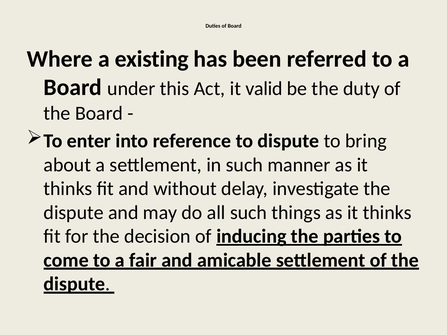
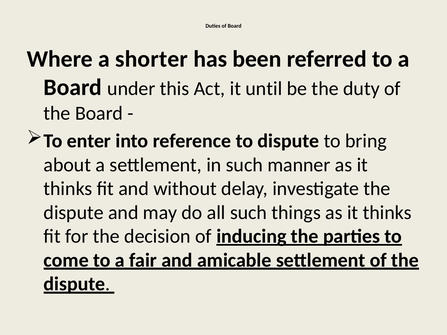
existing: existing -> shorter (151, 59)
valid: valid -> until (264, 89)
